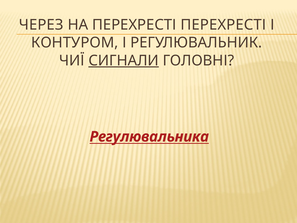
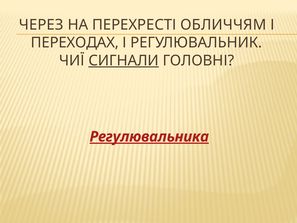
ПЕРЕХРЕСТІ ПЕРЕХРЕСТІ: ПЕРЕХРЕСТІ -> ОБЛИЧЧЯМ (223, 25)
КОНТУРОМ: КОНТУРОМ -> ПЕРЕХОДАХ (75, 43)
Регулювальника underline: none -> present (149, 137)
